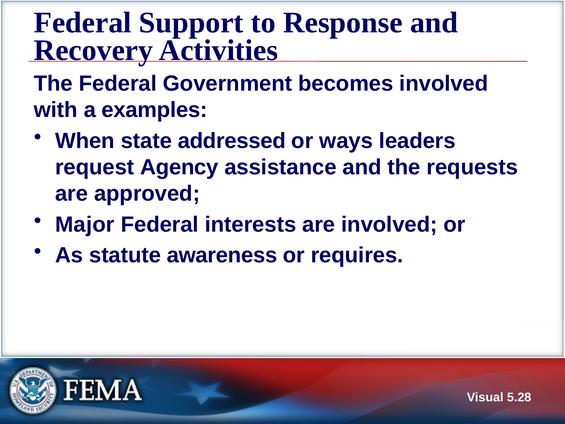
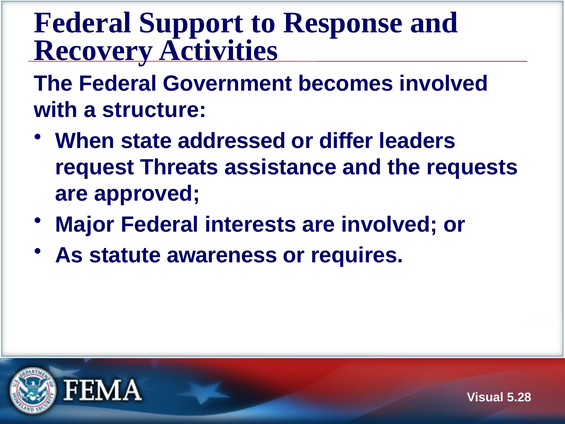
examples: examples -> structure (154, 110)
ways: ways -> differ (346, 141)
Agency: Agency -> Threats (179, 167)
